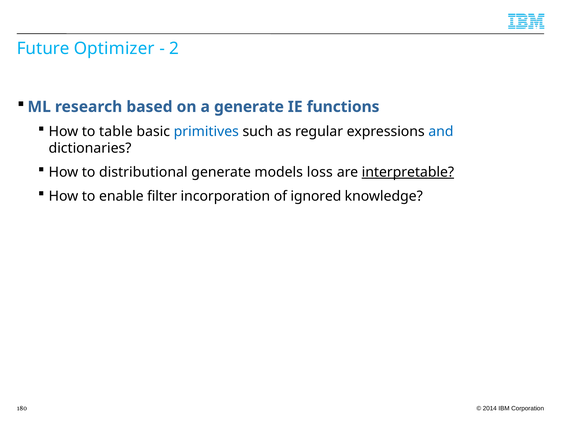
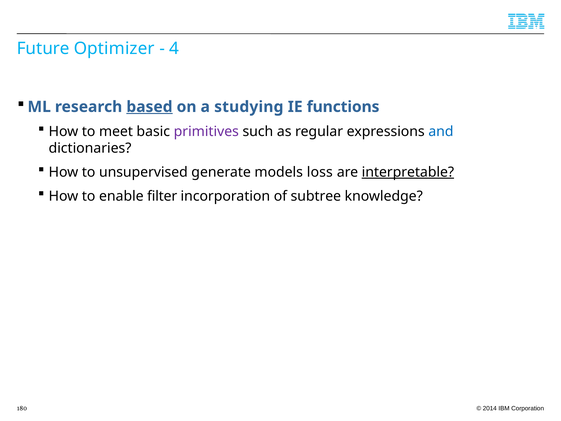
2: 2 -> 4 (174, 48)
based underline: none -> present (149, 107)
a generate: generate -> studying (249, 107)
table: table -> meet (116, 131)
primitives colour: blue -> purple (206, 131)
distributional: distributional -> unsupervised (143, 172)
ignored: ignored -> subtree (316, 196)
